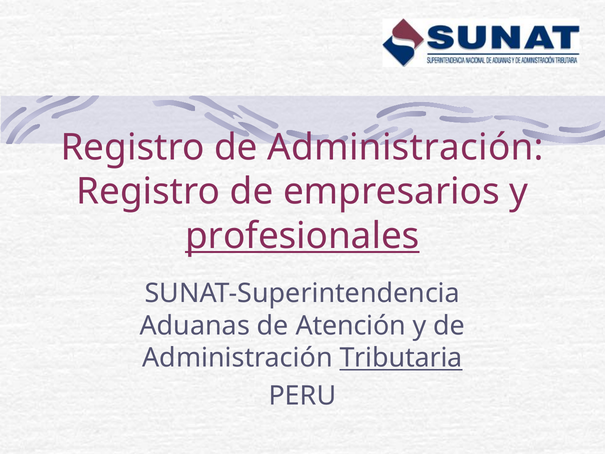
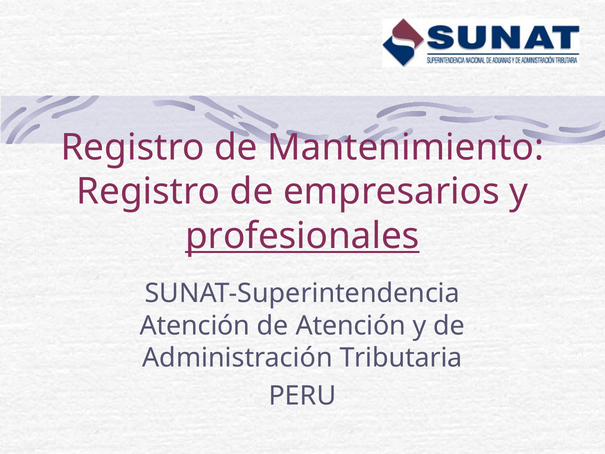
Registro de Administración: Administración -> Mantenimiento (406, 147)
Aduanas: Aduanas -> Atención (195, 326)
Tributaria underline: present -> none (401, 358)
